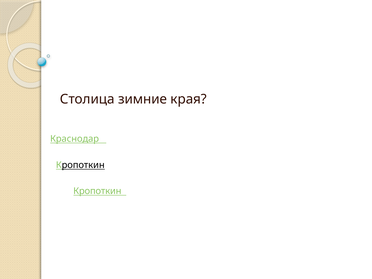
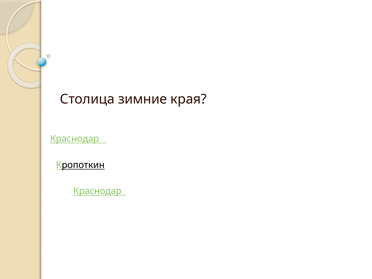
Кропоткин: Кропоткин -> Краснодар (97, 191)
